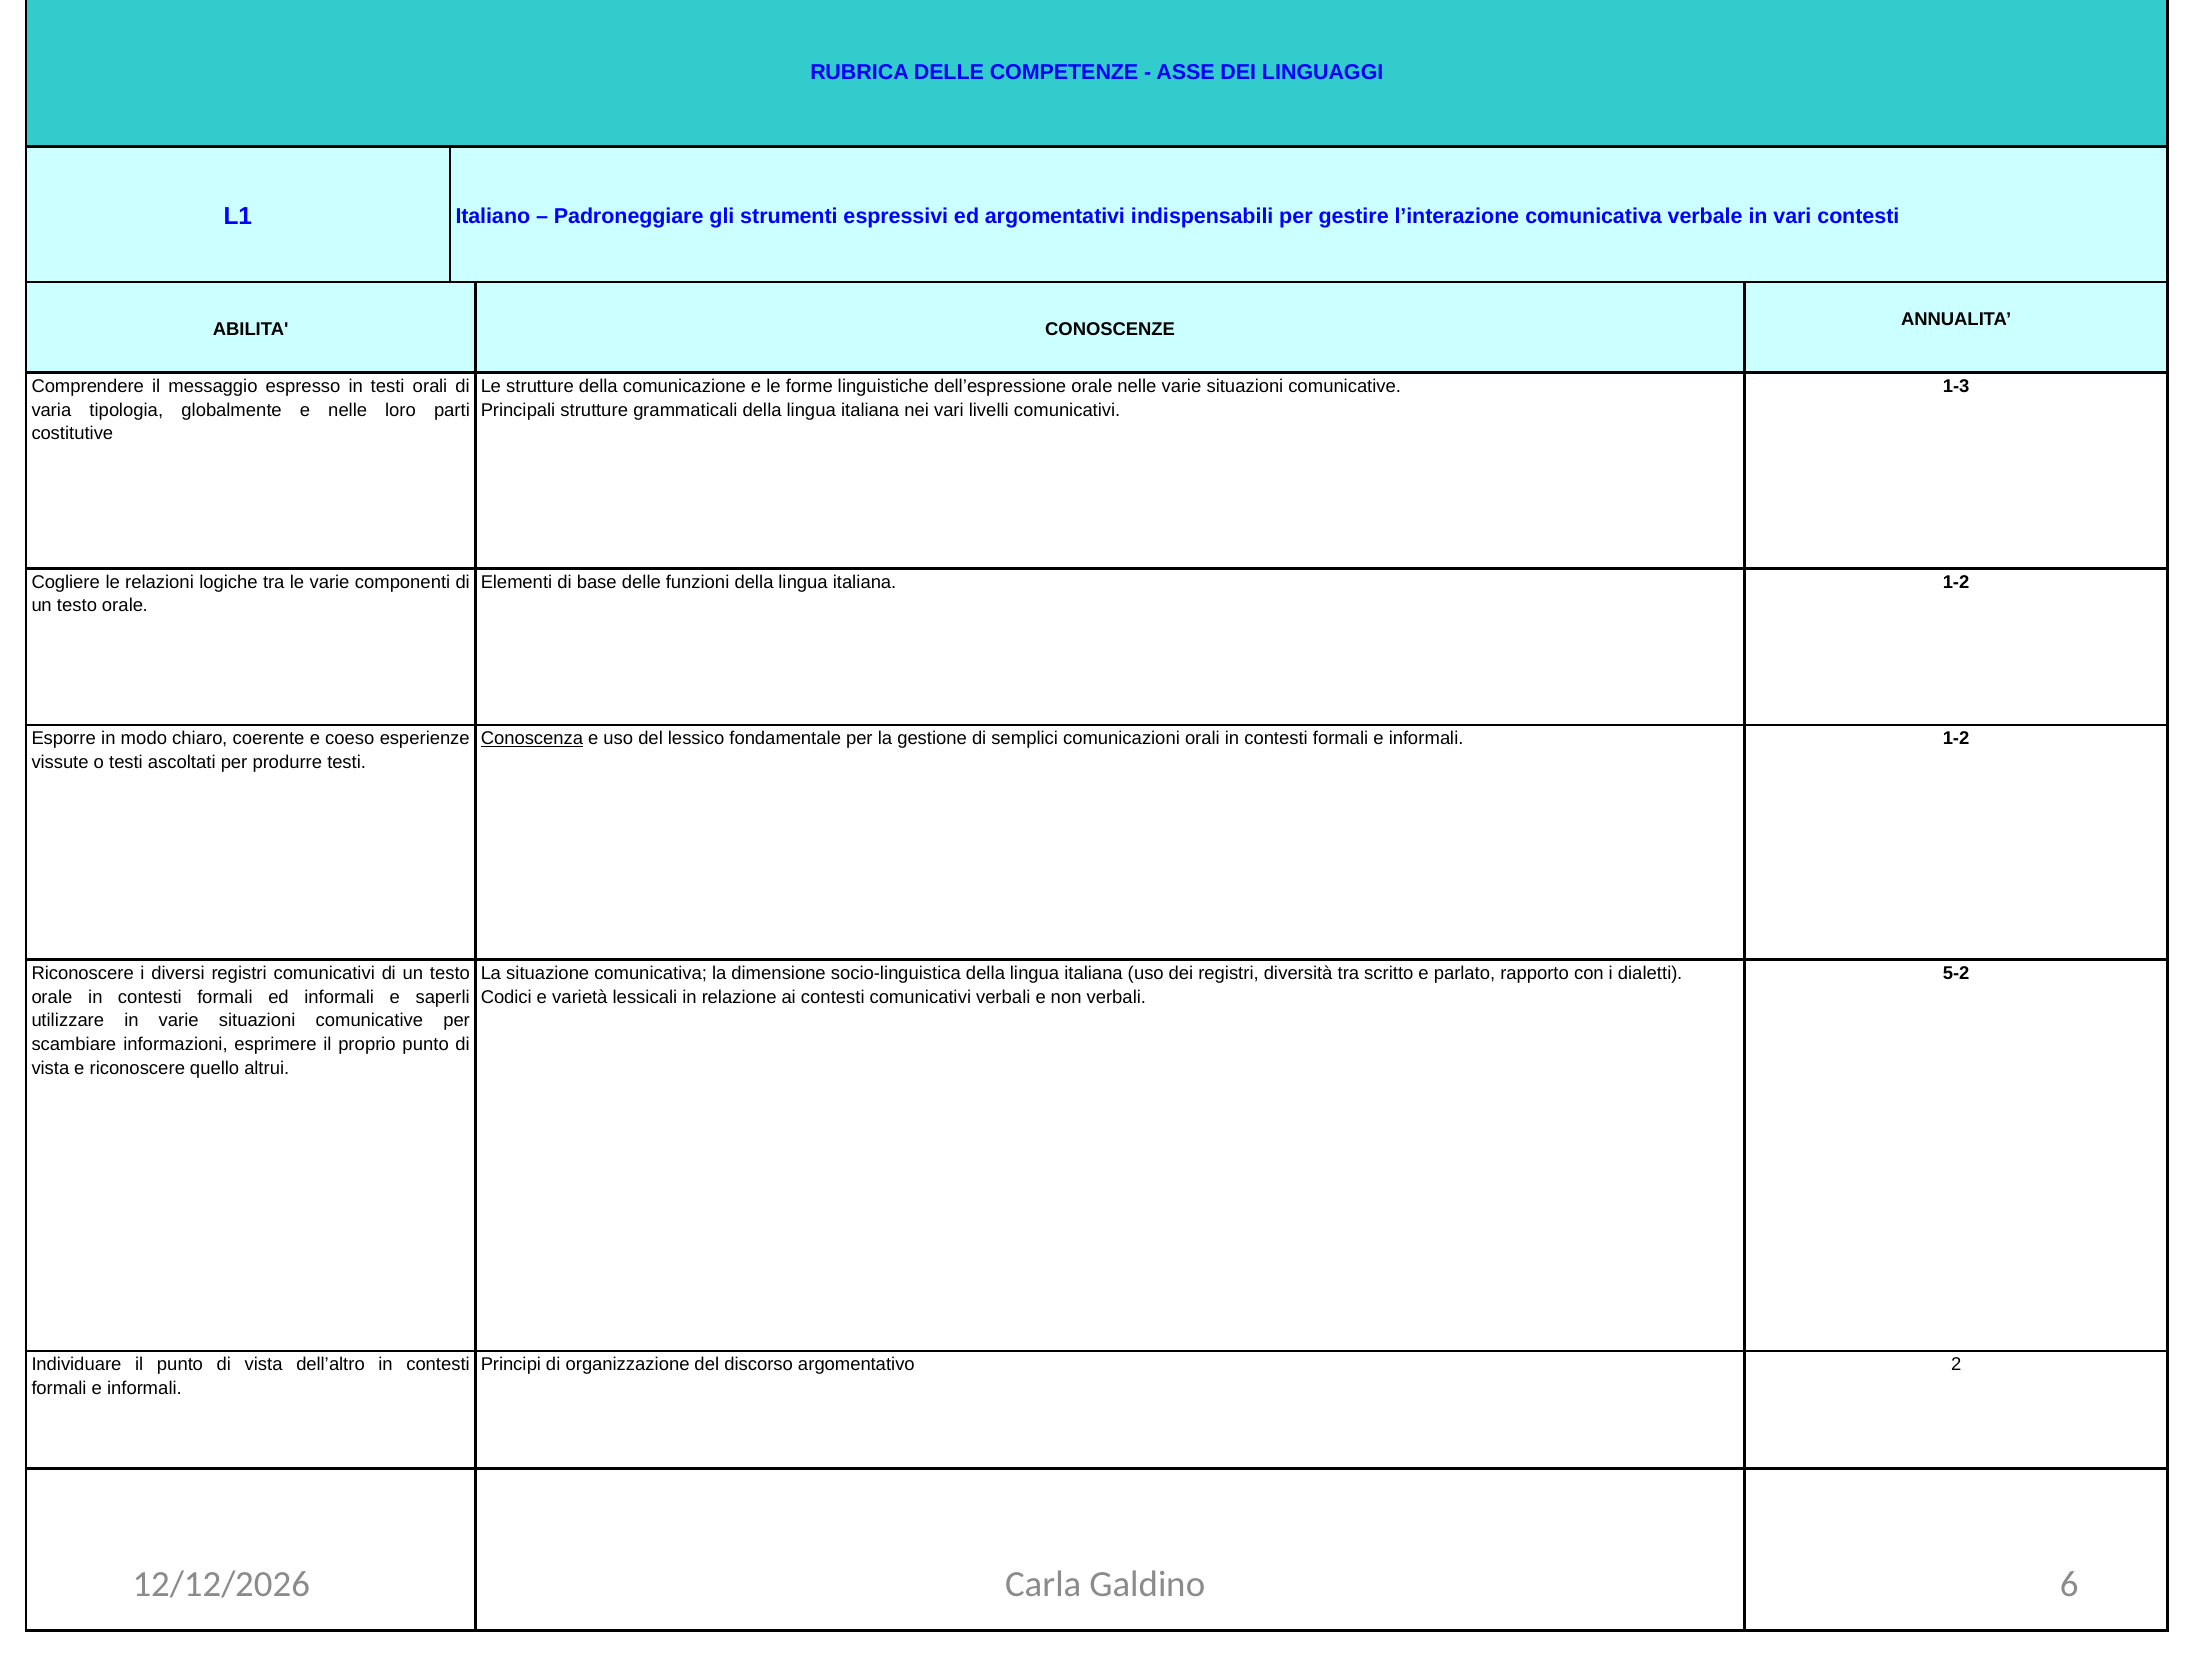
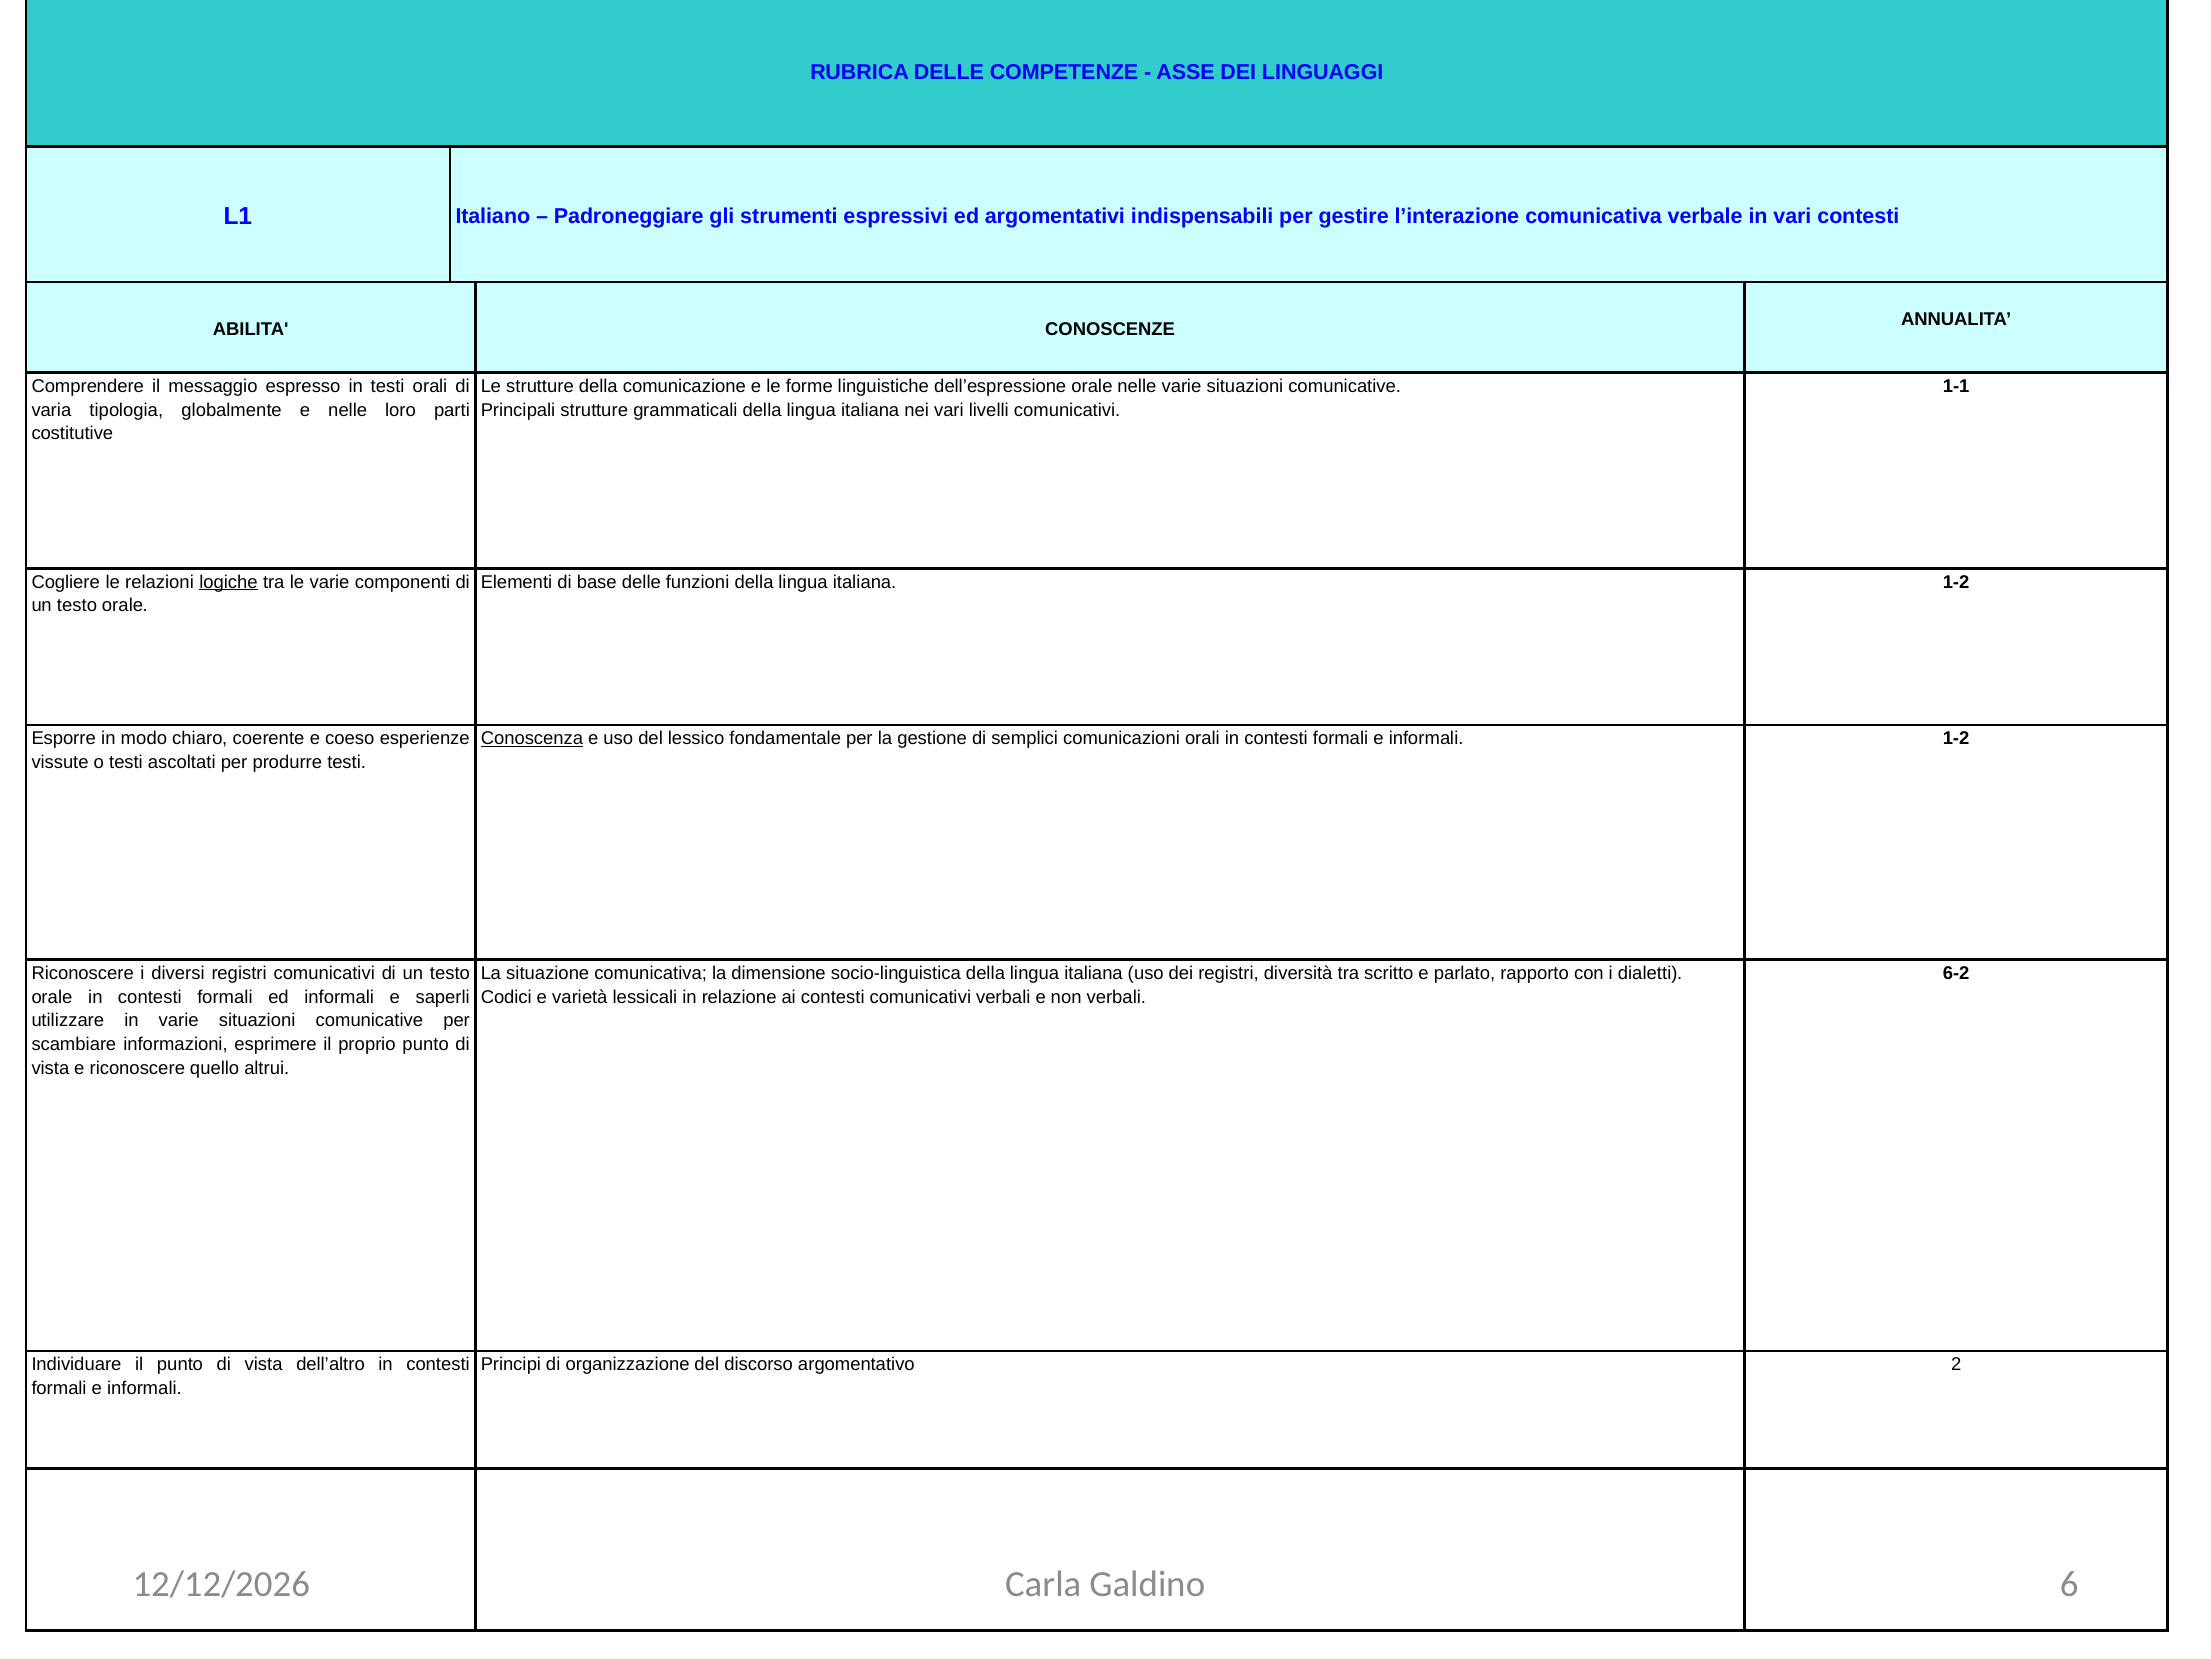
1-3: 1-3 -> 1-1 (1956, 386)
logiche underline: none -> present (228, 582)
5-2: 5-2 -> 6-2 (1956, 973)
